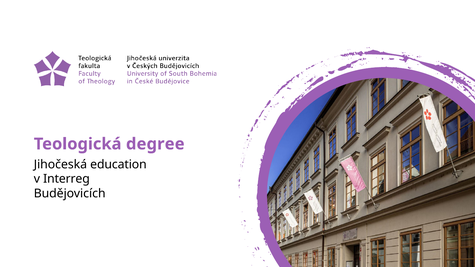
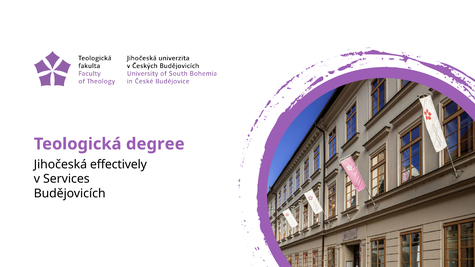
education: education -> effectively (118, 164)
Interreg: Interreg -> Services (66, 179)
